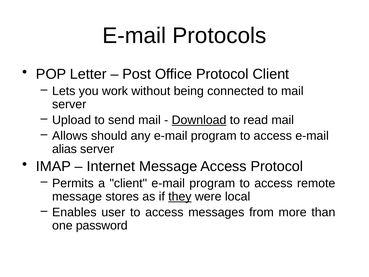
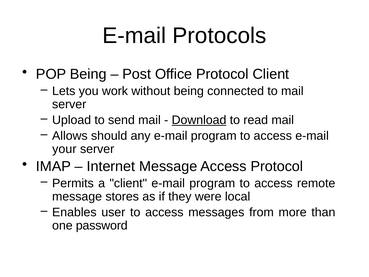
POP Letter: Letter -> Being (88, 74)
alias: alias -> your (64, 149)
they underline: present -> none (180, 196)
